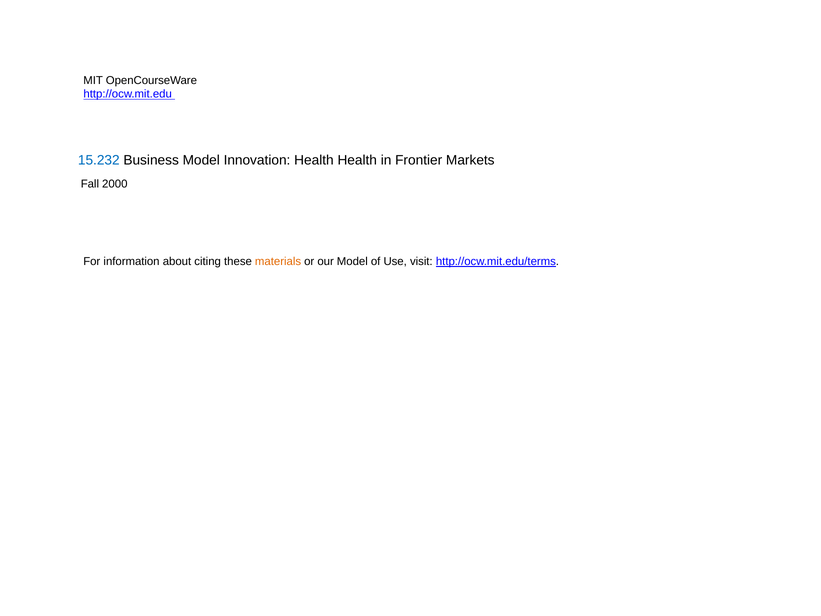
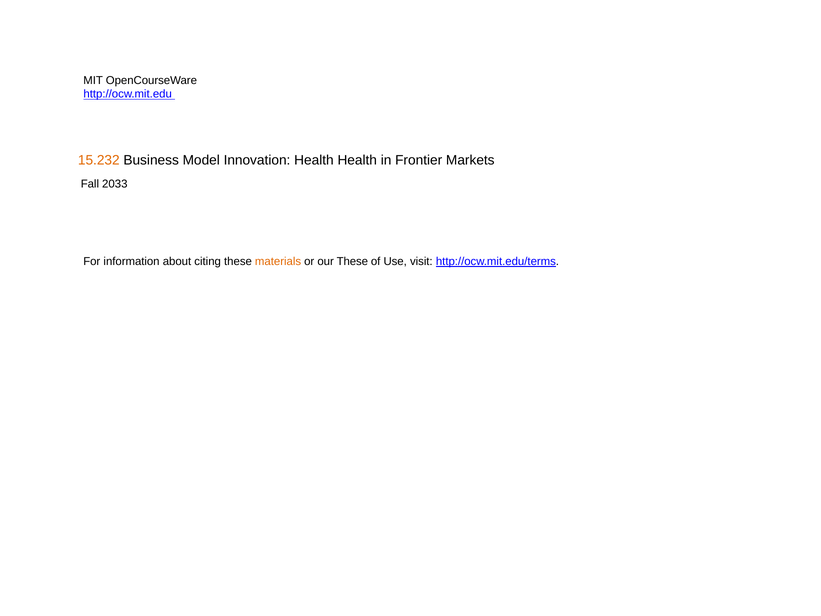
15.232 colour: blue -> orange (99, 160)
2000: 2000 -> 2033 (115, 184)
our Model: Model -> These (352, 261)
